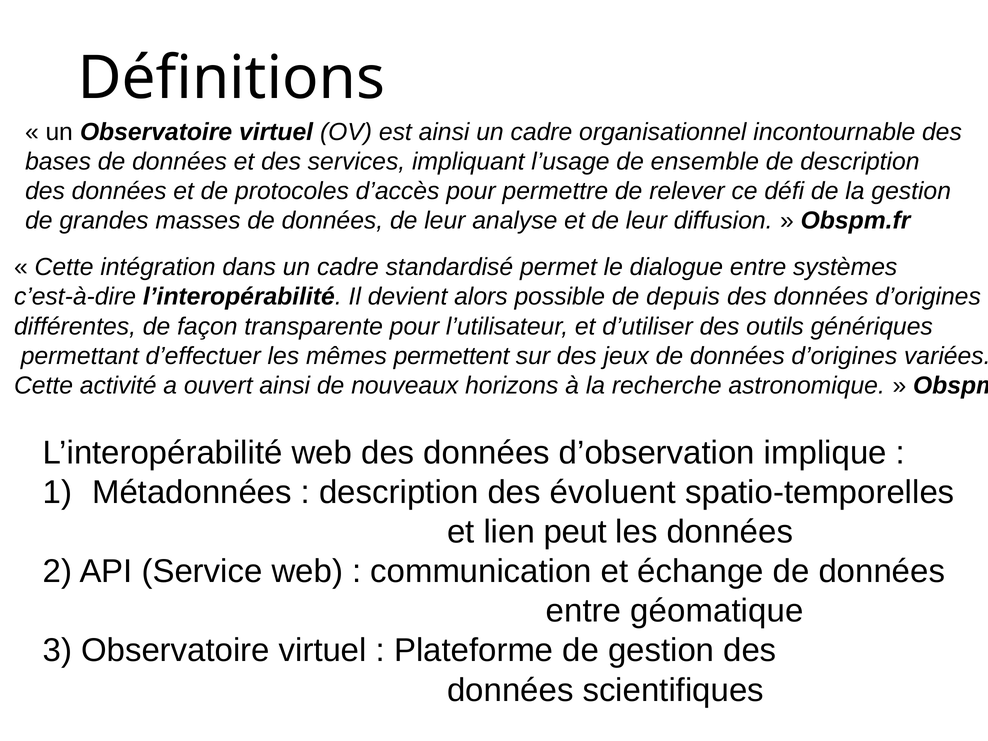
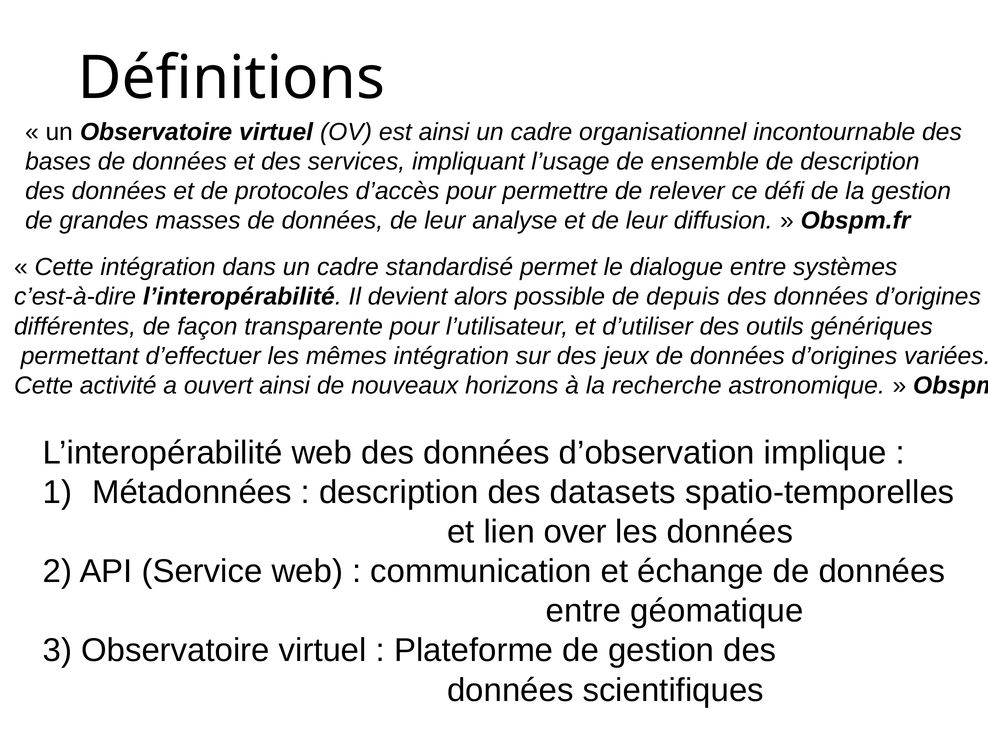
mêmes permettent: permettent -> intégration (451, 356)
évoluent: évoluent -> datasets (613, 493)
peut: peut -> over (575, 532)
